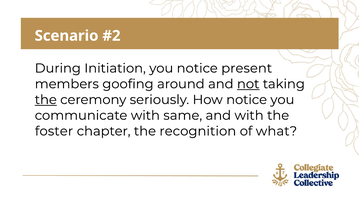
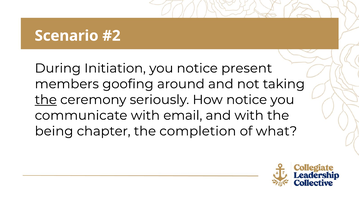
not underline: present -> none (248, 84)
same: same -> email (183, 115)
foster: foster -> being (54, 131)
recognition: recognition -> completion (198, 131)
